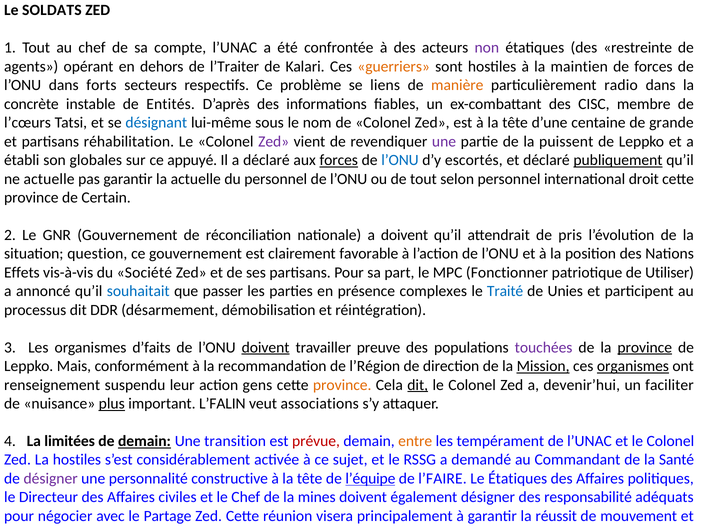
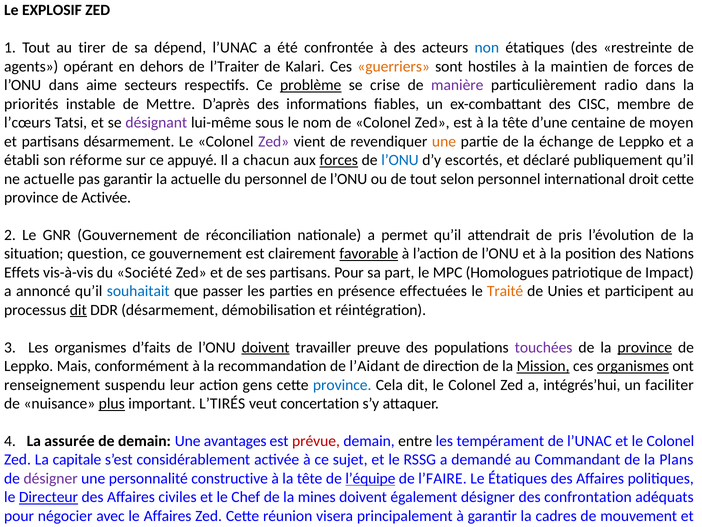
SOLDATS: SOLDATS -> EXPLOSIF (52, 10)
Tout au chef: chef -> tirer (92, 48)
compte: compte -> dépend (180, 48)
non colour: purple -> blue (487, 48)
forts: forts -> aime (102, 85)
problème underline: none -> present (311, 85)
liens: liens -> crise (385, 85)
manière colour: orange -> purple (457, 85)
concrète: concrète -> priorités (31, 104)
Entités: Entités -> Mettre (171, 104)
désignant colour: blue -> purple (156, 123)
grande: grande -> moyen (671, 123)
partisans réhabilitation: réhabilitation -> désarmement (129, 141)
une colour: purple -> orange (444, 141)
puissent: puissent -> échange (566, 141)
globales: globales -> réforme (96, 160)
a déclaré: déclaré -> chacun (266, 160)
publiquement underline: present -> none (618, 160)
de Certain: Certain -> Activée (106, 197)
a doivent: doivent -> permet (404, 235)
favorable underline: none -> present (369, 254)
Fonctionner: Fonctionner -> Homologues (507, 272)
Utiliser: Utiliser -> Impact (669, 272)
complexes: complexes -> effectuées (433, 291)
Traité colour: blue -> orange (505, 291)
dit underline: none -> present (78, 310)
l’Région: l’Région -> l’Aidant (375, 366)
province colour: orange -> blue (342, 385)
dit underline: present -> none (418, 385)
devenir’hui: devenir’hui -> intégrés’hui (582, 385)
L’FALIN: L’FALIN -> L’TIRÉS (222, 403)
associations: associations -> concertation (320, 403)
limitées: limitées -> assurée (69, 441)
demain underline: present -> none (144, 441)
transition: transition -> avantages (235, 441)
entre colour: orange -> black (415, 441)
La hostiles: hostiles -> capitale (77, 459)
Santé: Santé -> Plans (676, 459)
Directeur underline: none -> present (48, 497)
responsabilité: responsabilité -> confrontation (588, 497)
le Partage: Partage -> Affaires (168, 516)
réussit: réussit -> cadres (556, 516)
